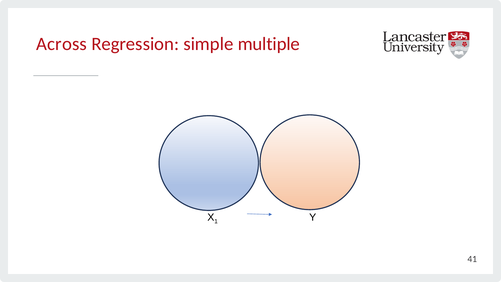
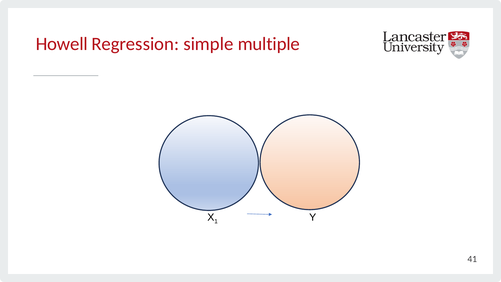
Across: Across -> Howell (62, 44)
